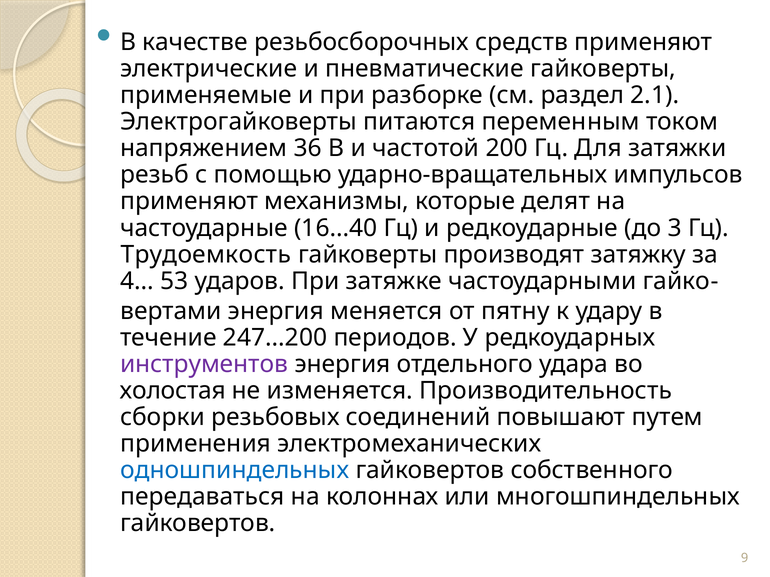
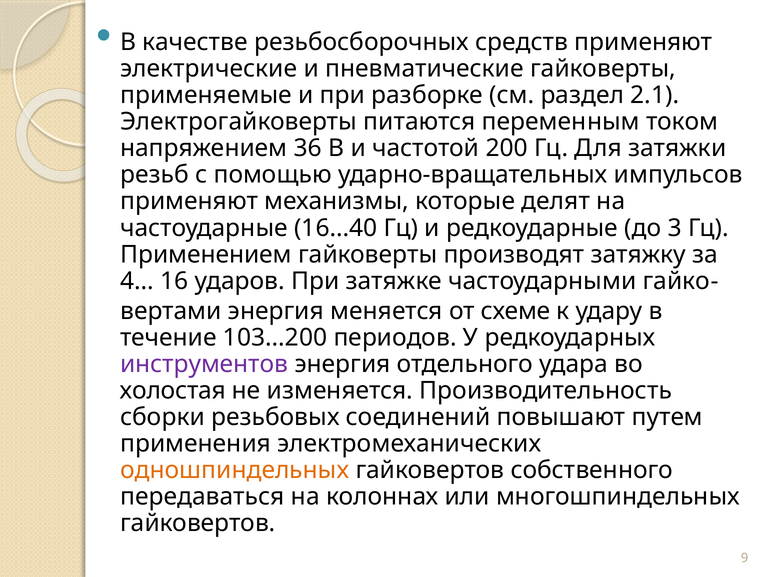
Трудоемкость: Трудоемкость -> Применением (206, 255)
53: 53 -> 16 (174, 281)
пятну: пятну -> схеме (516, 311)
247...200: 247...200 -> 103...200 (275, 338)
одношпиндельных colour: blue -> orange (235, 471)
